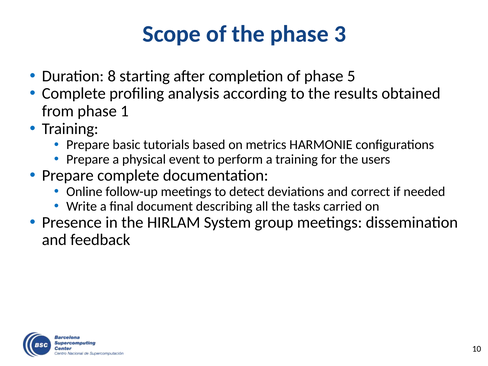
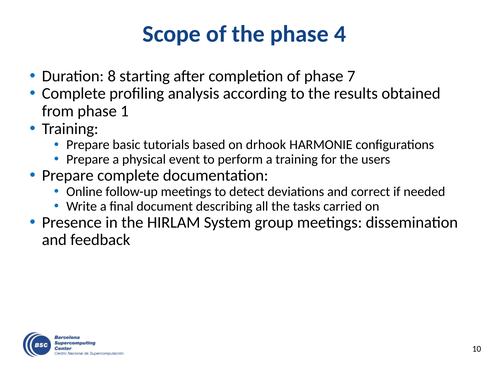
3: 3 -> 4 (340, 34)
5: 5 -> 7 (351, 76)
metrics: metrics -> drhook (266, 145)
